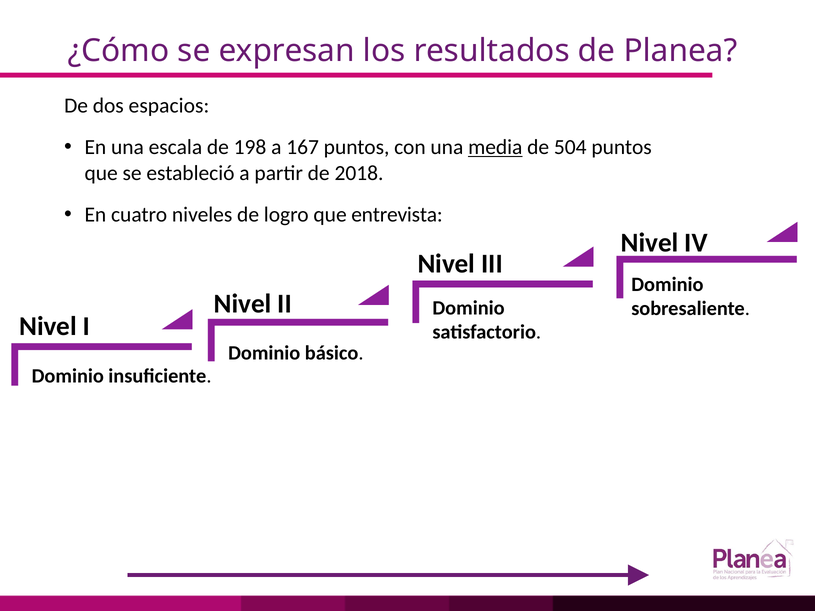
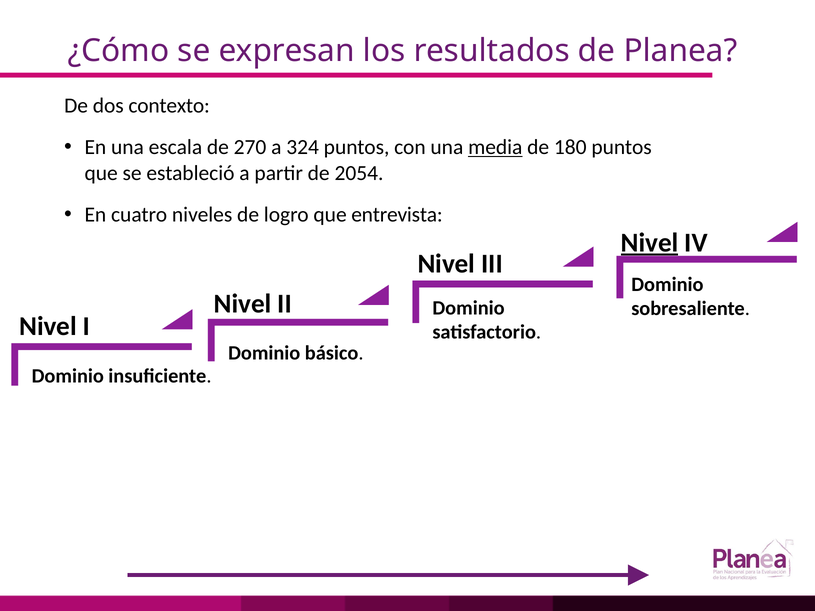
espacios: espacios -> contexto (169, 106)
198: 198 -> 270 (250, 147)
167: 167 -> 324 (303, 147)
504: 504 -> 180 (570, 147)
2018: 2018 -> 2054 (359, 173)
Nivel underline: none -> present (650, 243)
